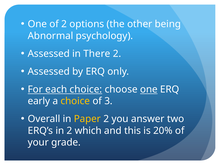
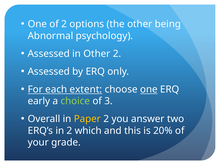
in There: There -> Other (97, 54)
each choice: choice -> extent (86, 89)
choice colour: yellow -> light green (75, 101)
